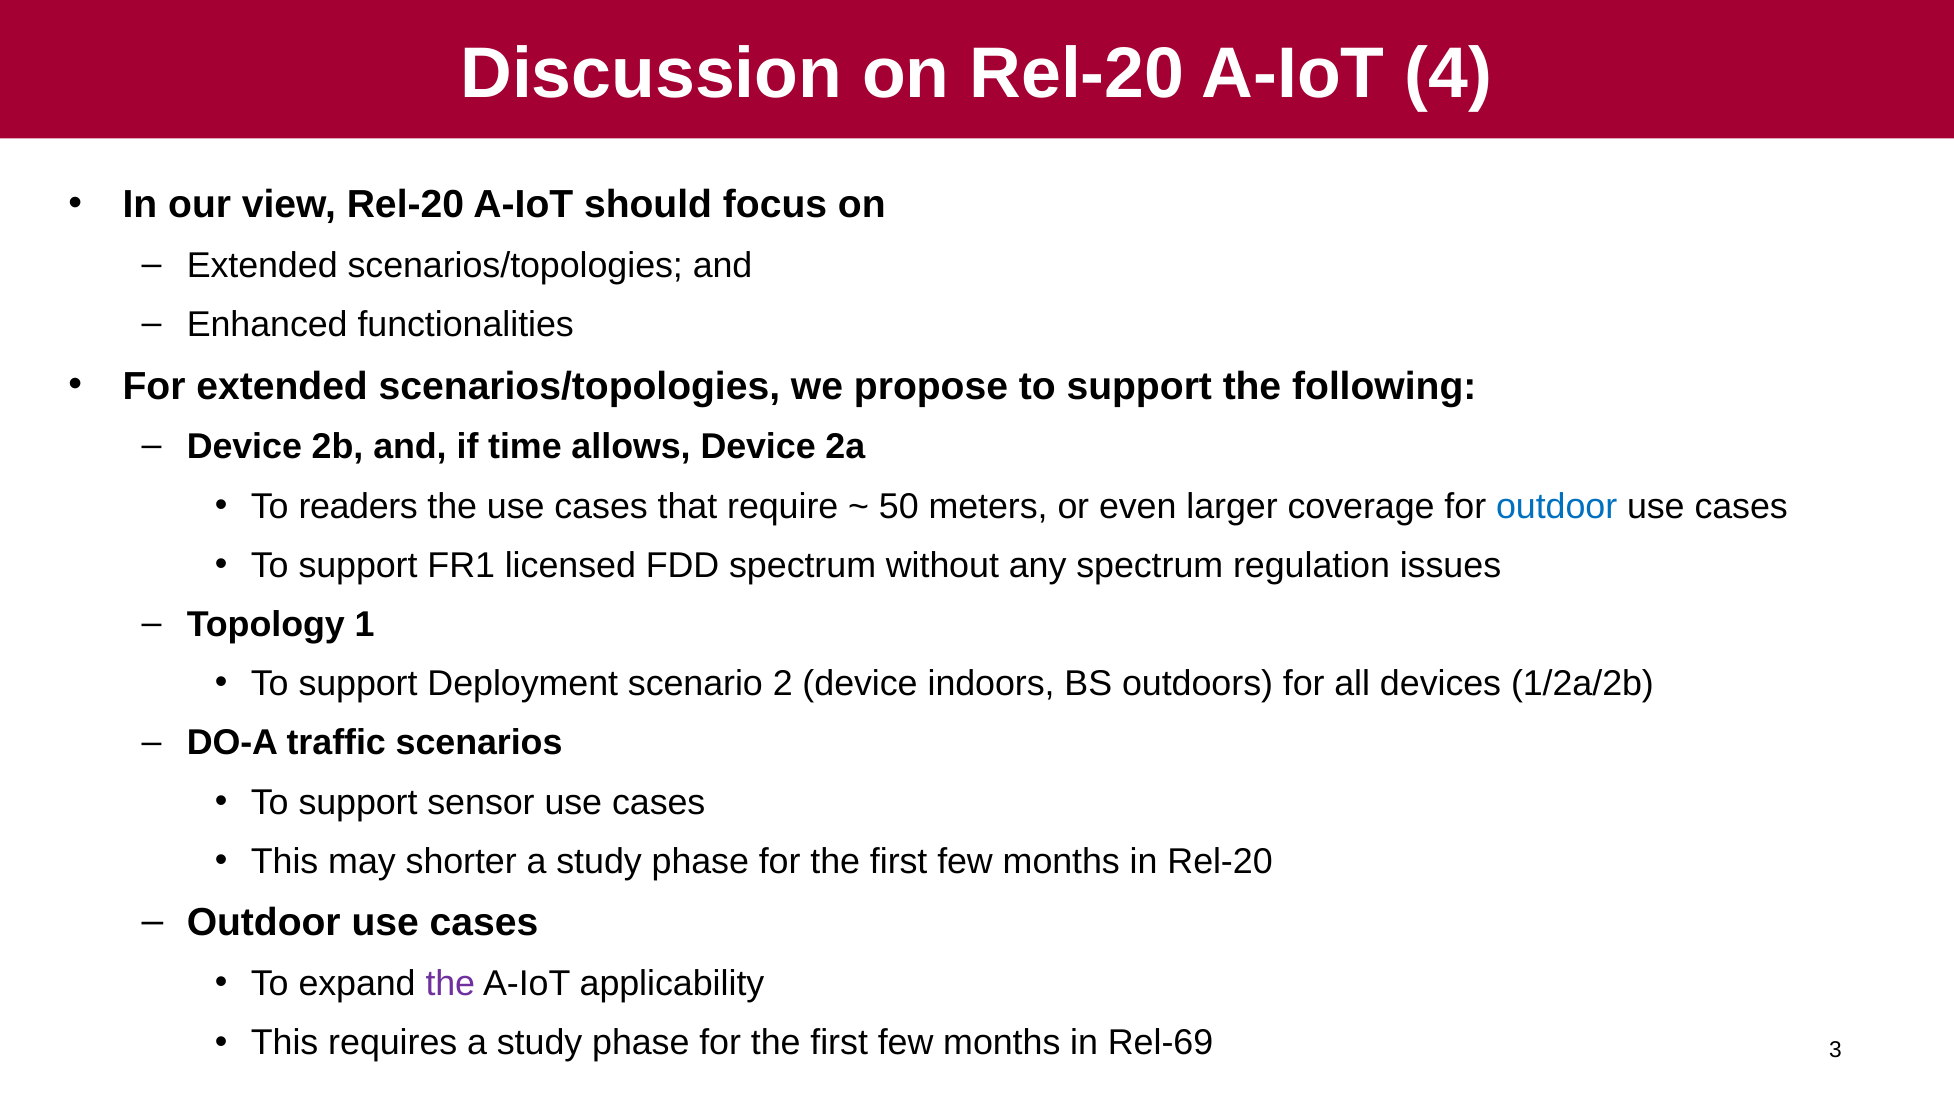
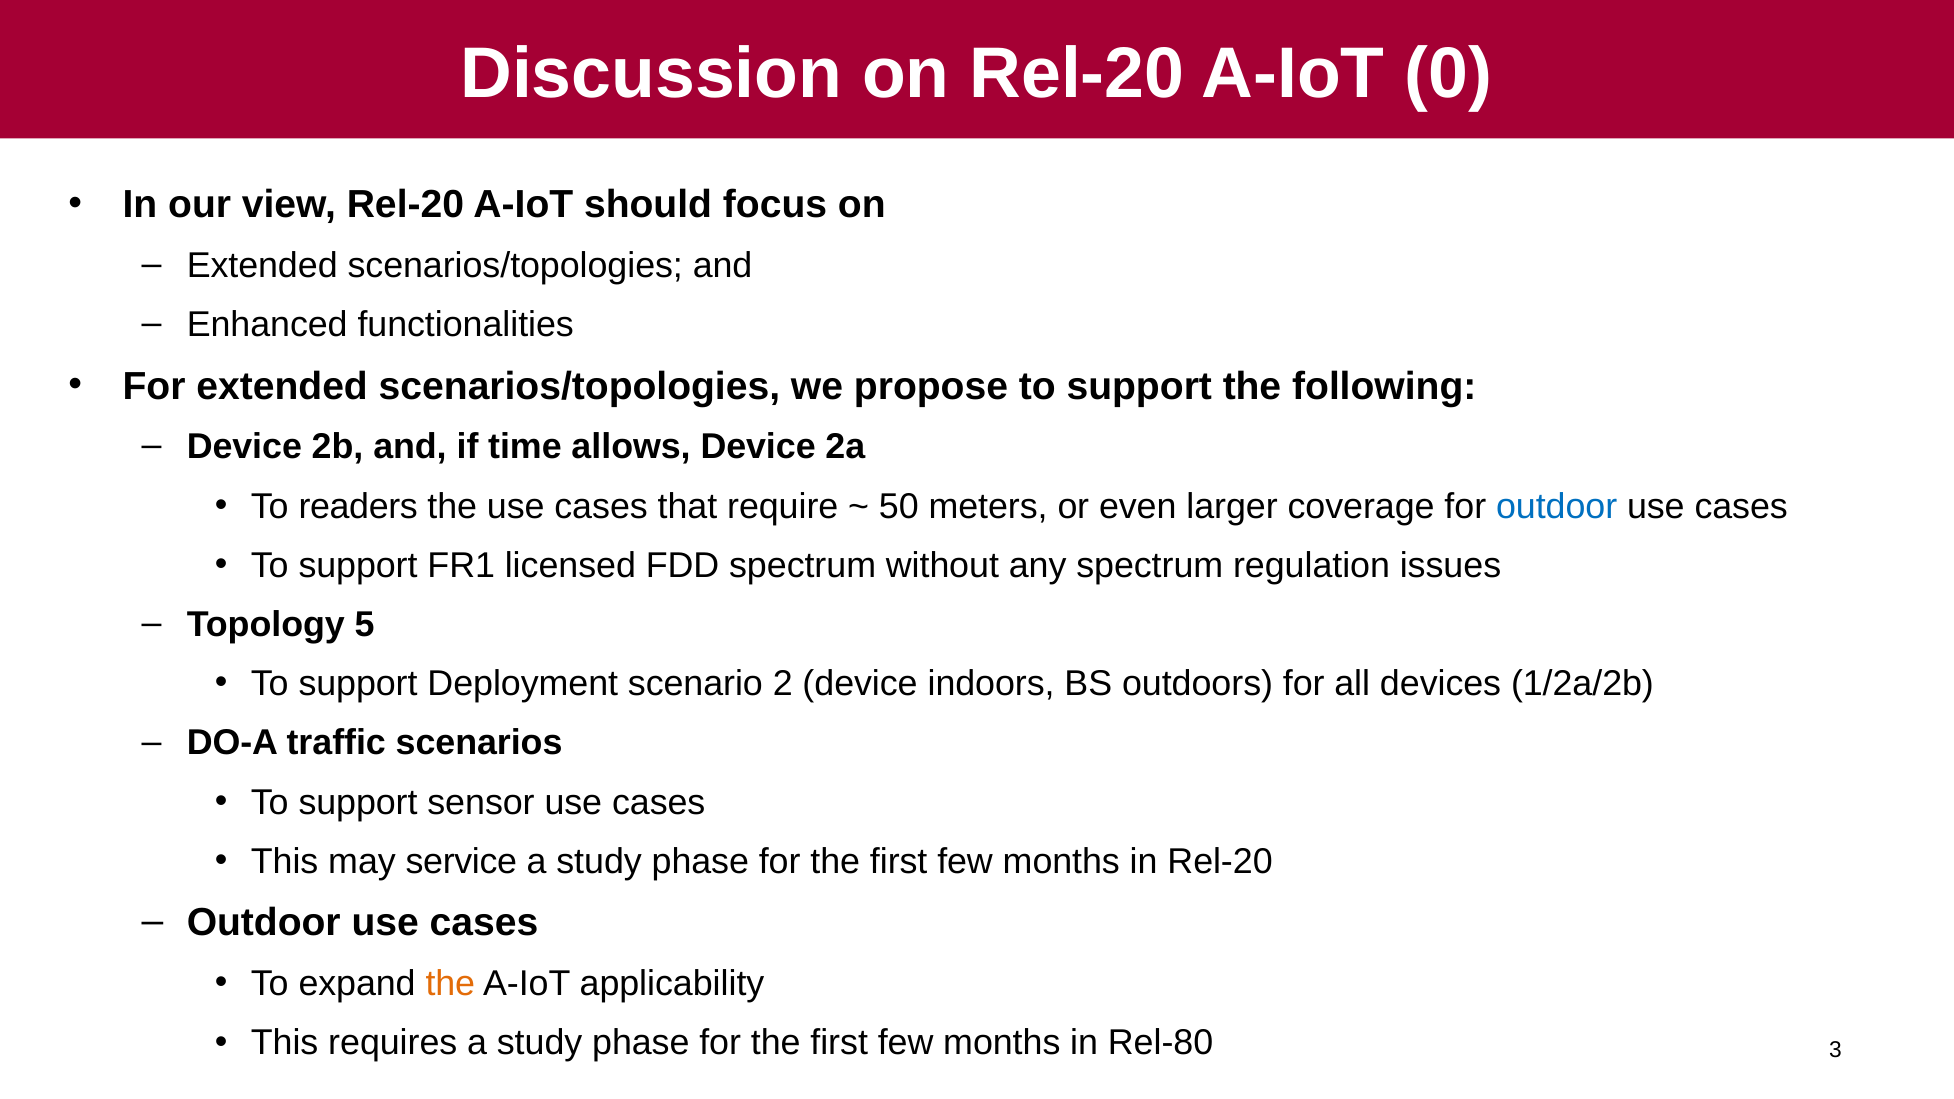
4: 4 -> 0 (1448, 74)
1: 1 -> 5 (365, 625)
shorter: shorter -> service (461, 862)
the colour: purple -> orange (450, 984)
Rel-69: Rel-69 -> Rel-80 (1161, 1043)
